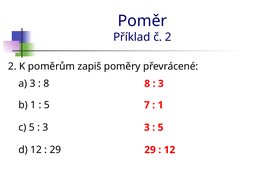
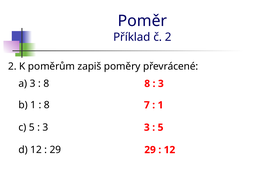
5: 5 -> 8 (47, 105)
